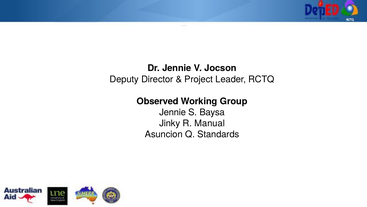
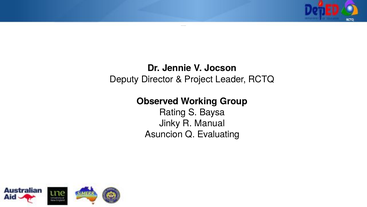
Jennie: Jennie -> Rating (173, 112)
Standards: Standards -> Evaluating (218, 134)
